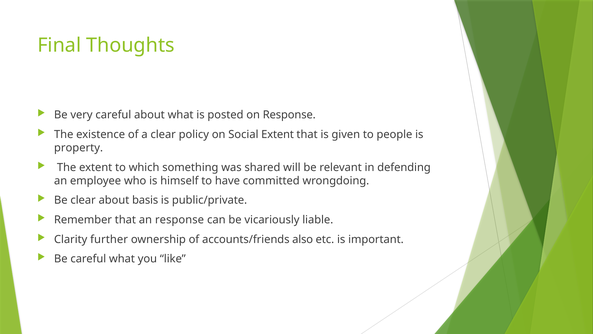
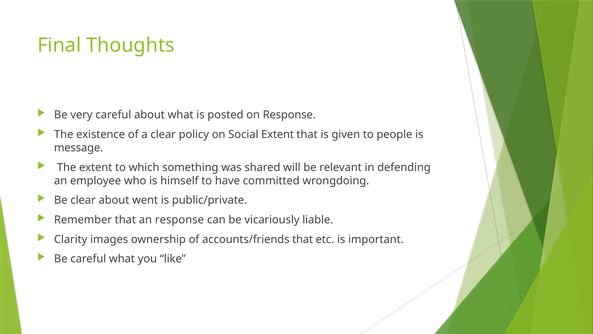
property: property -> message (79, 148)
basis: basis -> went (145, 200)
further: further -> images (109, 239)
accounts/friends also: also -> that (303, 239)
